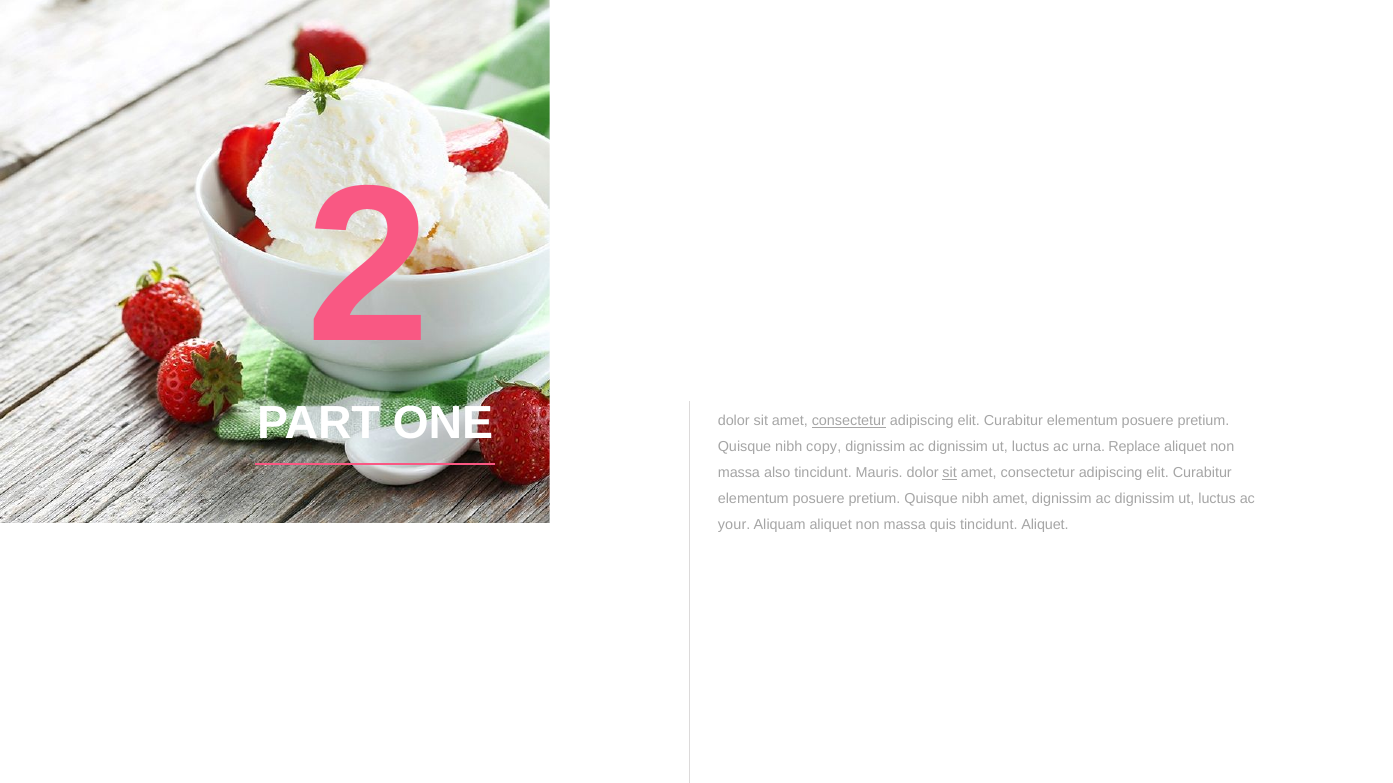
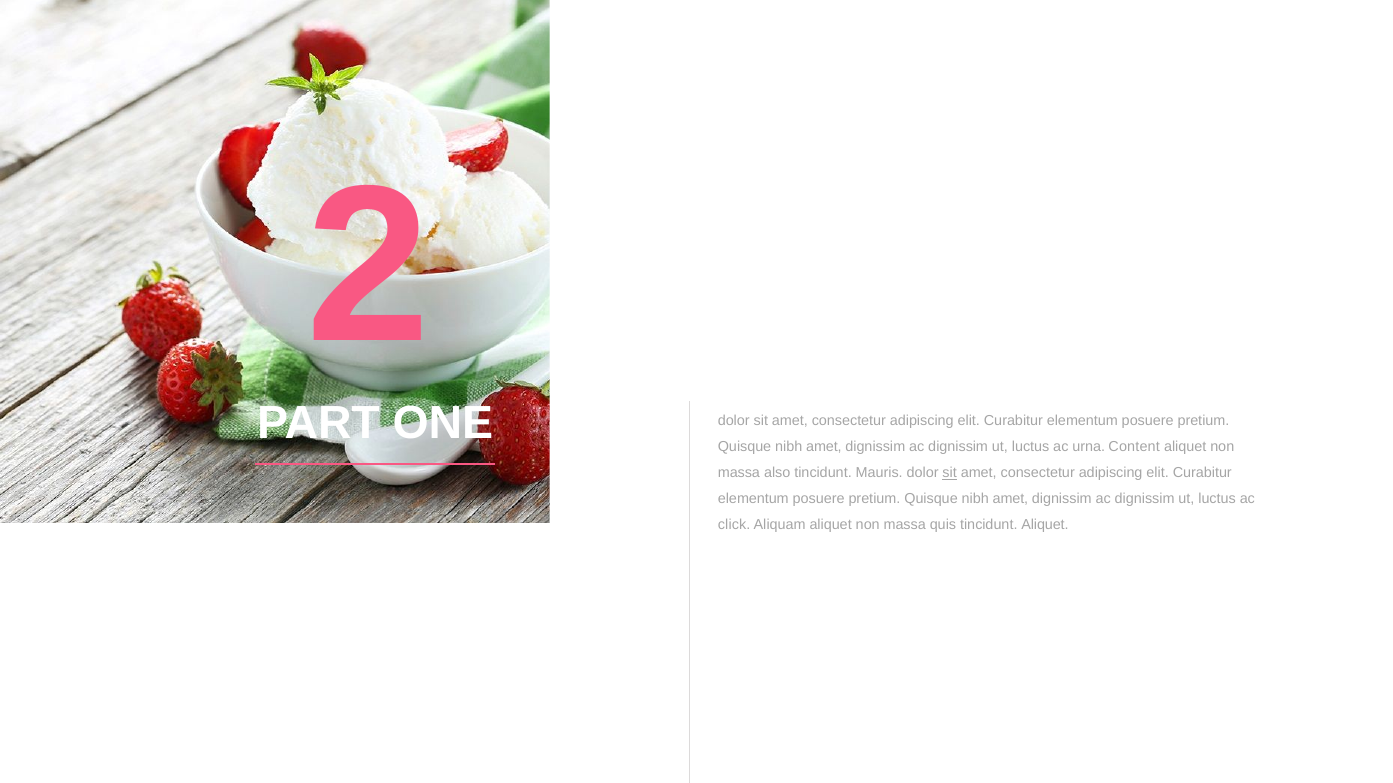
consectetur underline: present -> none (849, 421)
copy: copy -> amet (824, 447)
Replace: Replace -> Content (1134, 447)
your: your -> click (734, 525)
